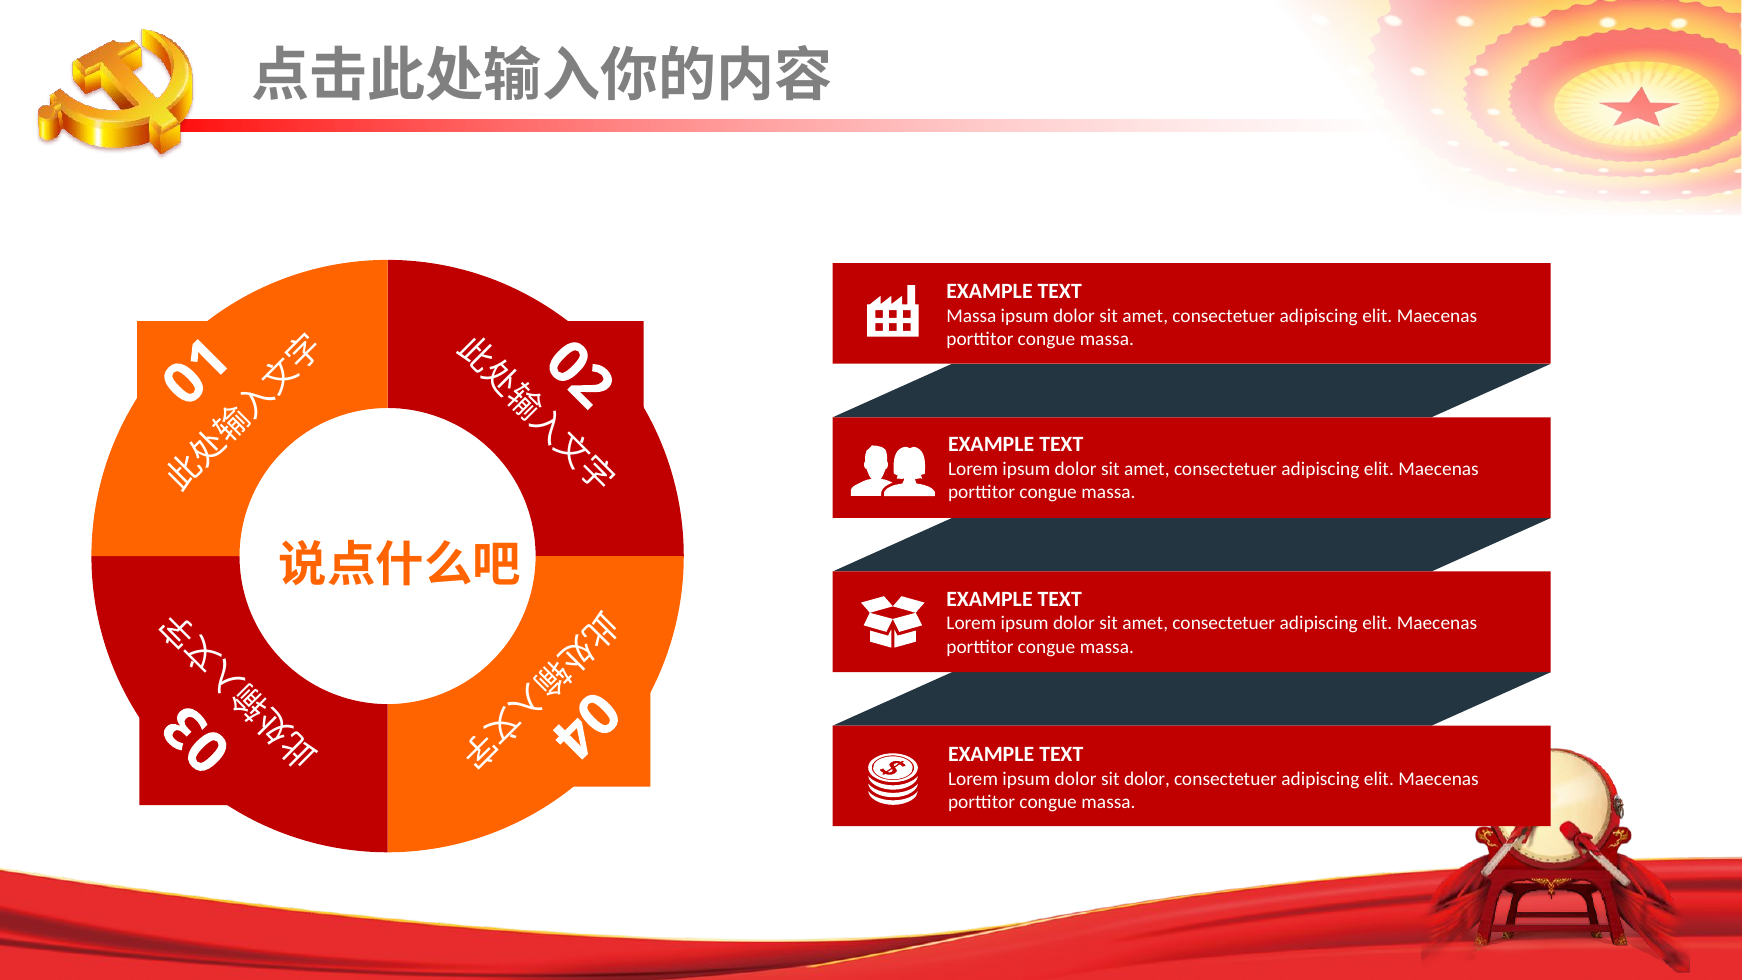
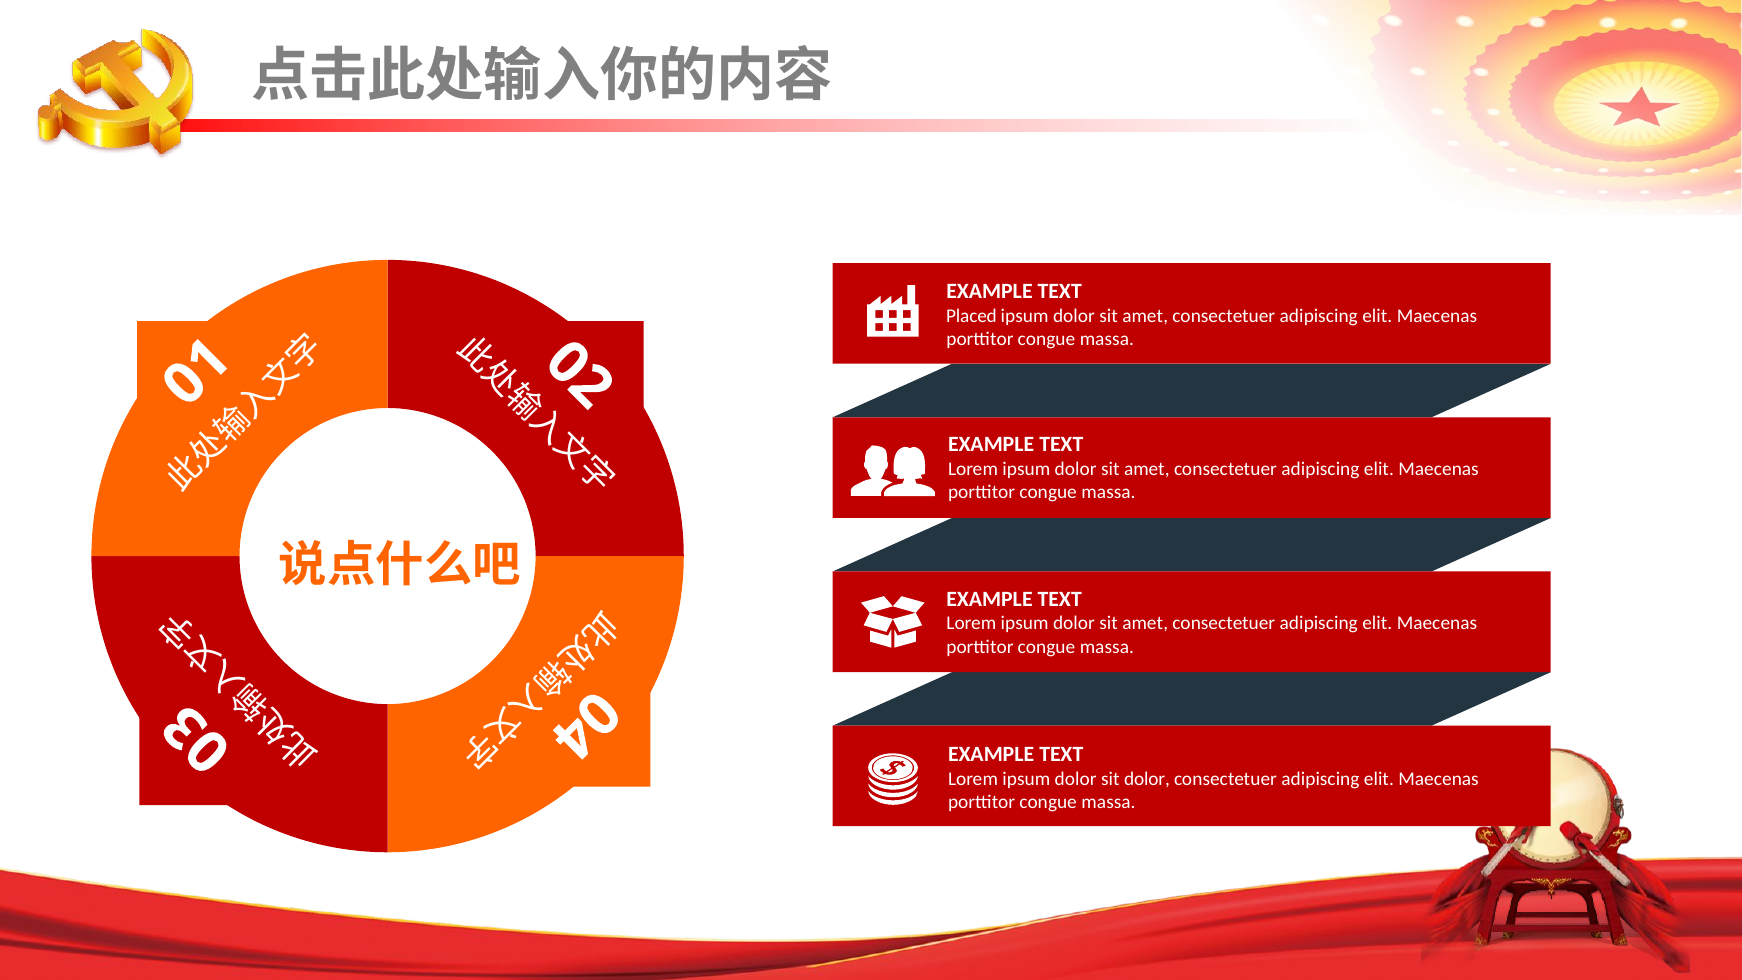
Massa: Massa -> Placed (972, 316)
